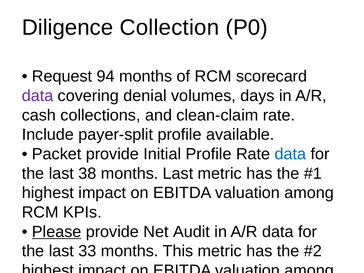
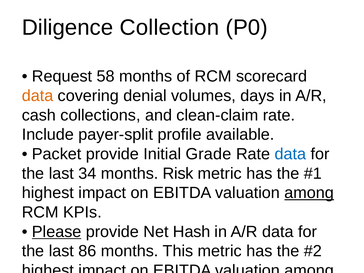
94: 94 -> 58 (106, 76)
data colour: purple -> orange (38, 96)
Initial Profile: Profile -> Grade (209, 154)
38: 38 -> 34 (87, 173)
months Last: Last -> Risk (178, 173)
among underline: none -> present (309, 193)
Audit: Audit -> Hash (192, 232)
33: 33 -> 86 (87, 251)
